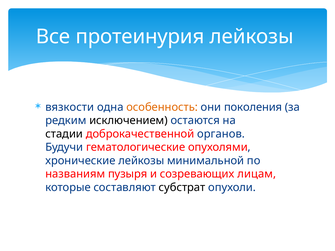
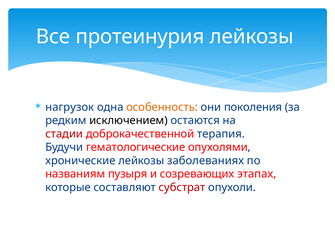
вязкости: вязкости -> нагрузок (70, 107)
стадии colour: black -> red (64, 134)
органов: органов -> терапия (221, 134)
минимальной: минимальной -> заболеваниях (206, 161)
лицам: лицам -> этапах (257, 174)
субстрат colour: black -> red (182, 188)
